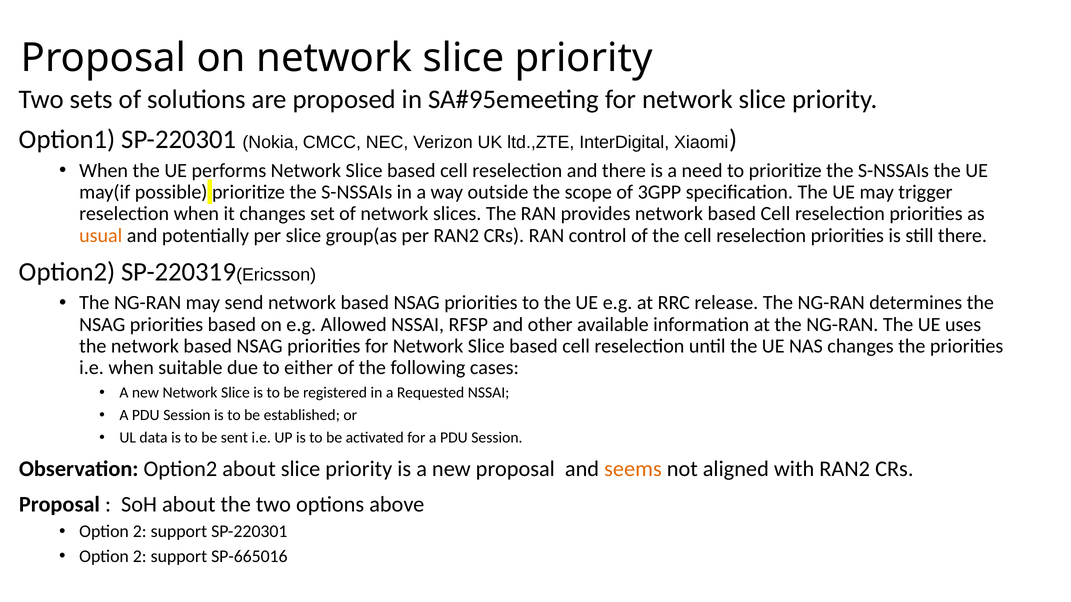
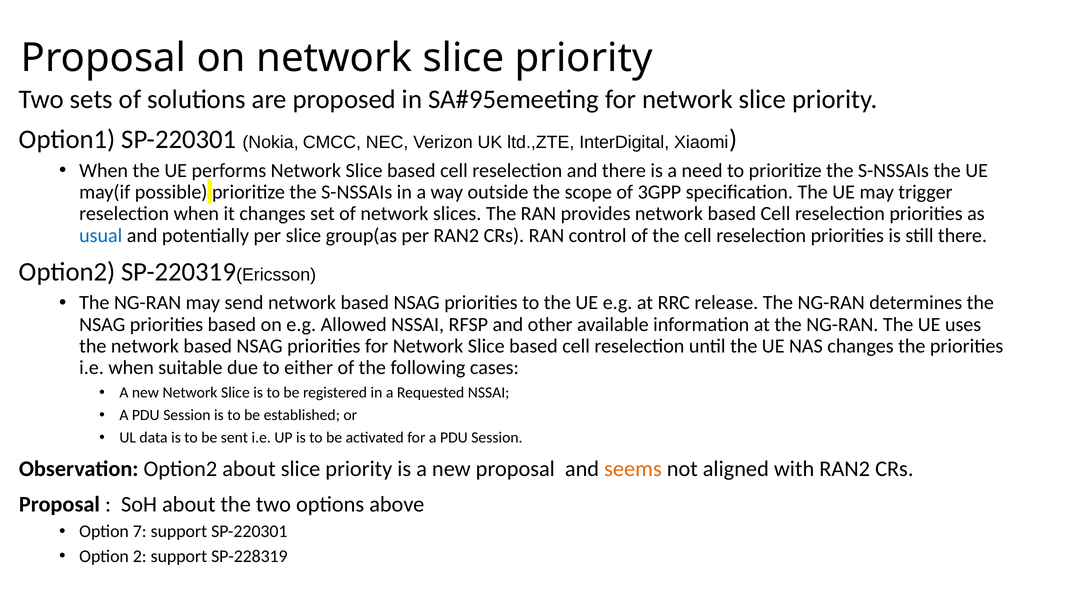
usual colour: orange -> blue (101, 236)
2: 2 -> 7 (140, 532)
SP-665016: SP-665016 -> SP-228319 (249, 557)
